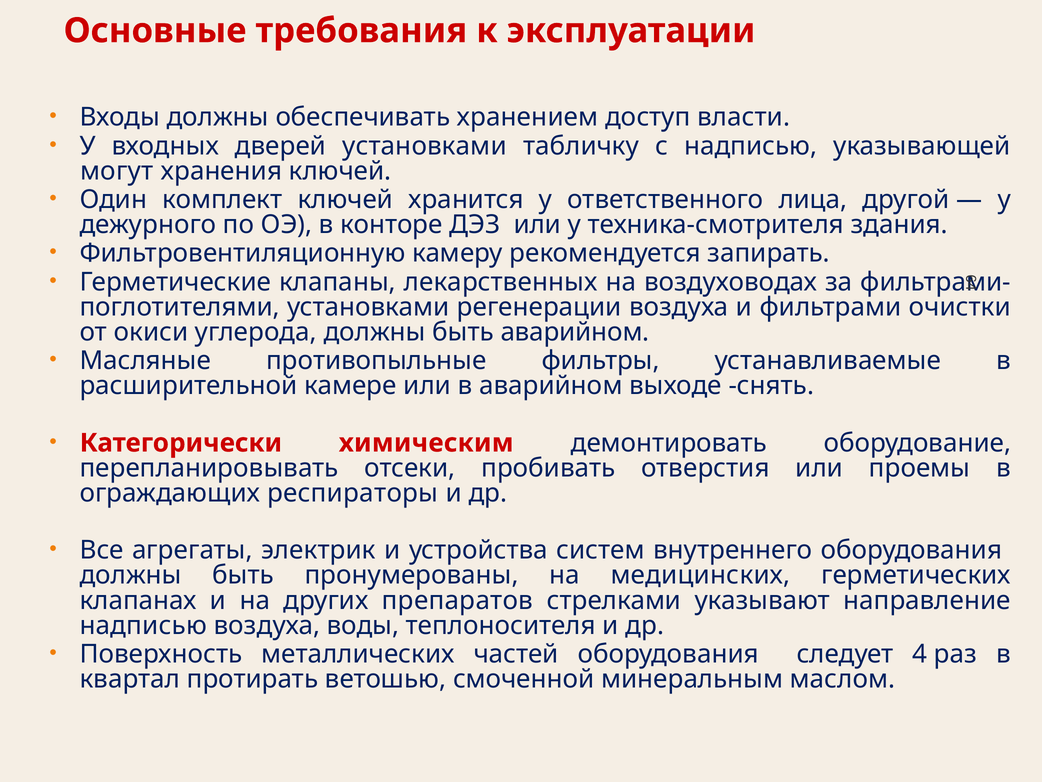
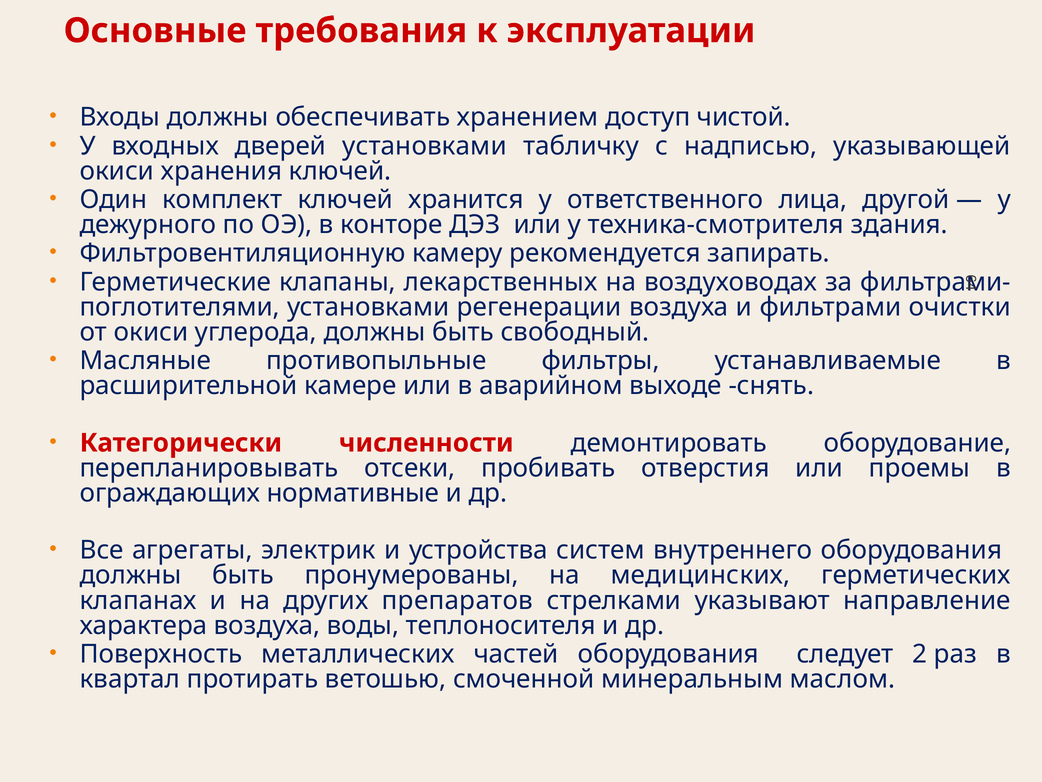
власти: власти -> чистой (744, 117)
могут: могут -> окиси (117, 171)
быть аварийном: аварийном -> свободный (575, 332)
химическим: химическим -> численности (426, 443)
респираторы: респираторы -> нормативные (353, 493)
надписью: надписью -> характера (143, 625)
следует 4: 4 -> 2 (920, 654)
